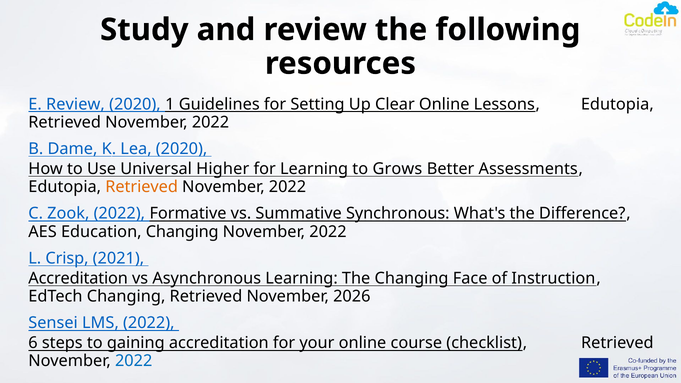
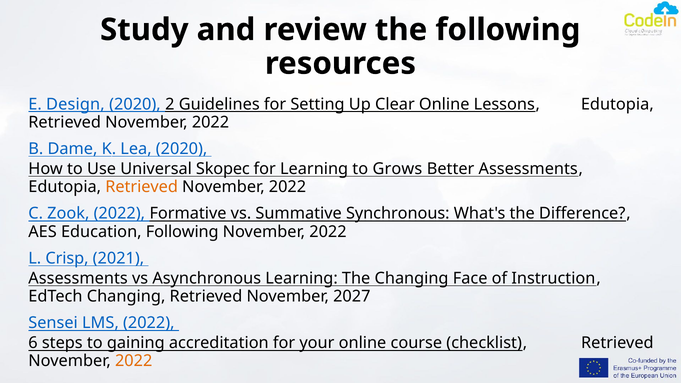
E Review: Review -> Design (75, 104)
1: 1 -> 2 (170, 104)
Higher: Higher -> Skopec (223, 169)
Education Changing: Changing -> Following (182, 232)
Accreditation: Accreditation -> Assessments (78, 278)
2026: 2026 -> 2027 (352, 296)
2022 colour: blue -> orange (134, 361)
